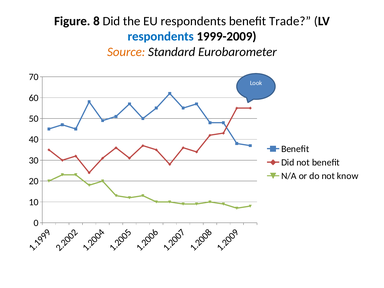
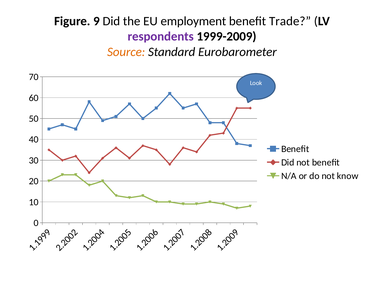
Figure 8: 8 -> 9 (96, 21)
EU respondents: respondents -> employment (193, 21)
respondents colour: blue -> purple (161, 36)
